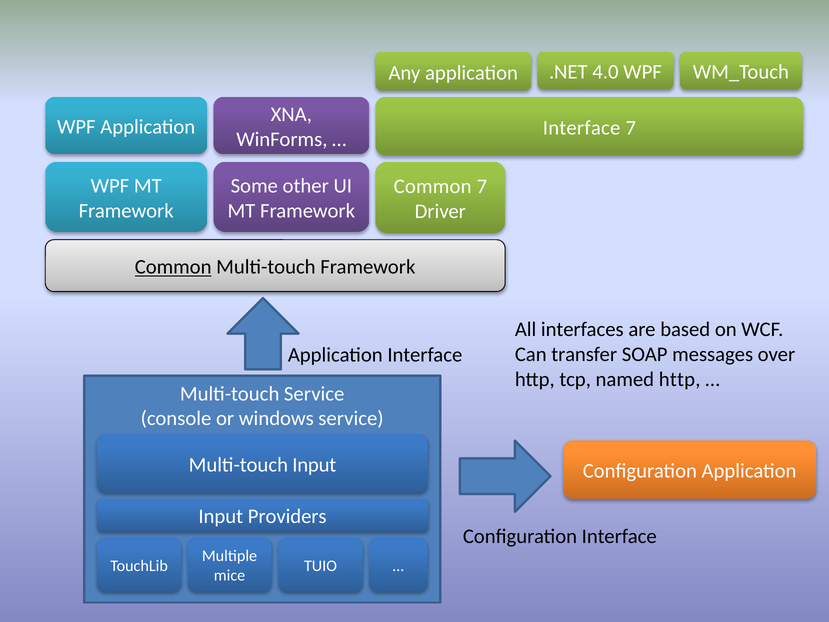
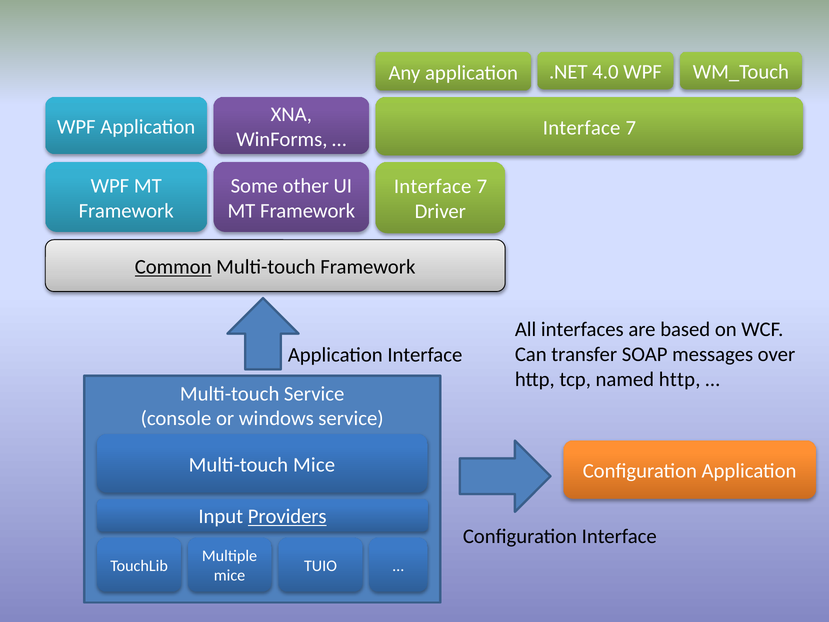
Common: Common -> Interface (433, 187)
Multi-touch Input: Input -> Mice (314, 465)
Providers underline: none -> present (287, 516)
